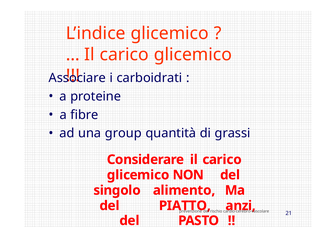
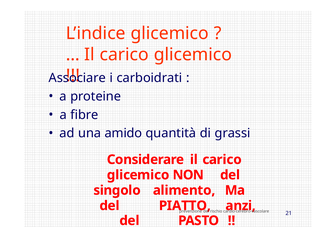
group: group -> amido (123, 133)
